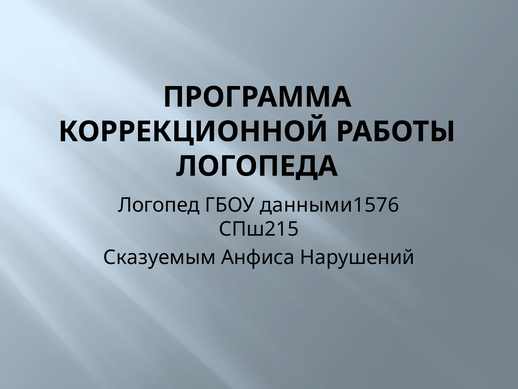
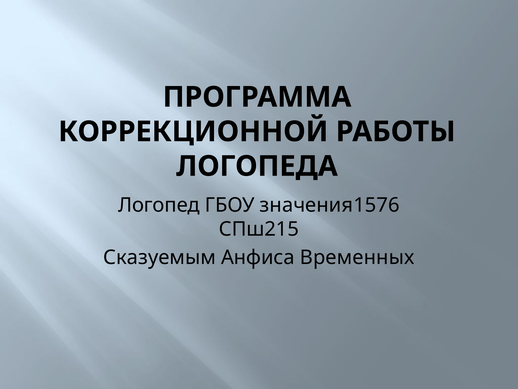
данными1576: данными1576 -> значения1576 (330, 205)
Нарушений: Нарушений -> Временных (357, 257)
